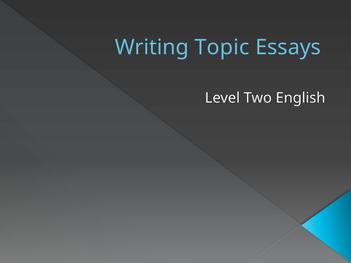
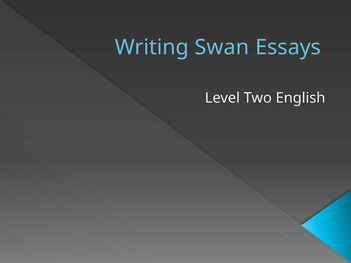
Topic: Topic -> Swan (222, 47)
